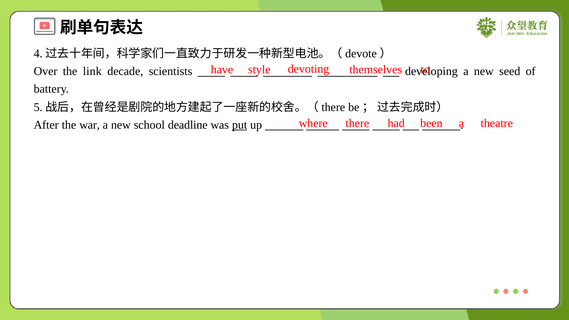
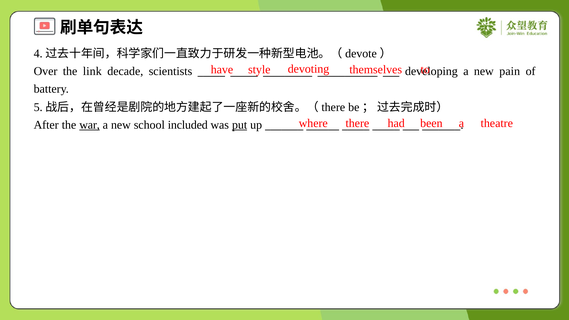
seed: seed -> pain (510, 71)
war underline: none -> present (90, 125)
deadline: deadline -> included (188, 125)
